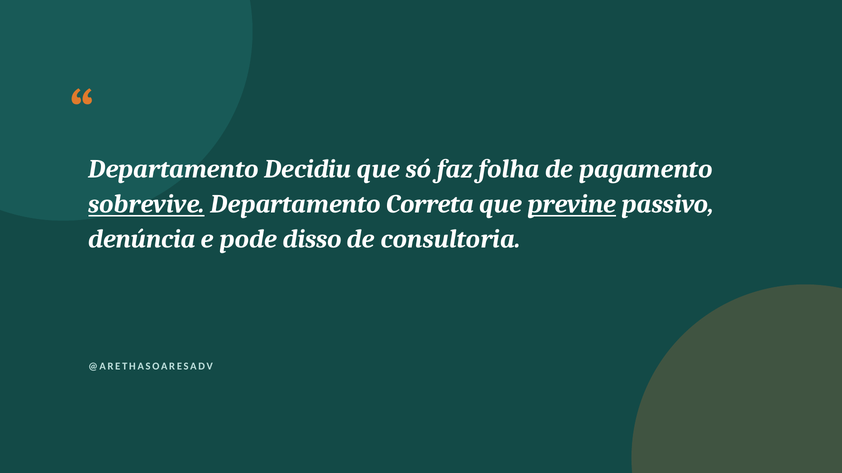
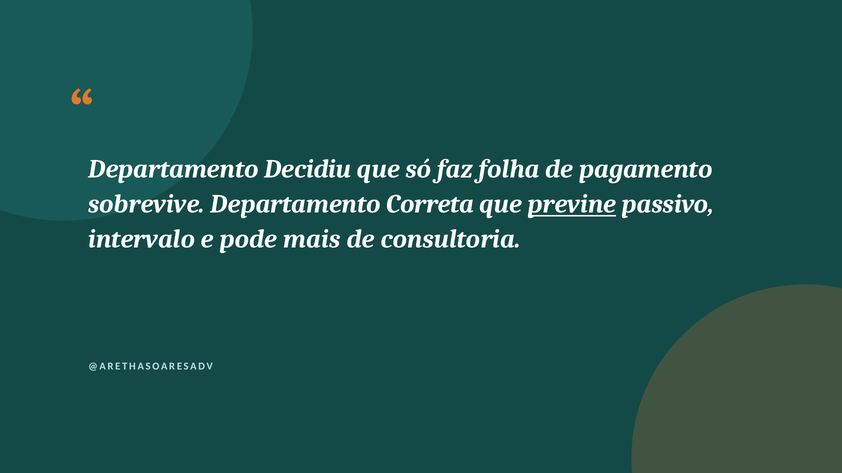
sobrevive underline: present -> none (147, 205)
denúncia: denúncia -> intervalo (142, 240)
disso: disso -> mais (312, 240)
